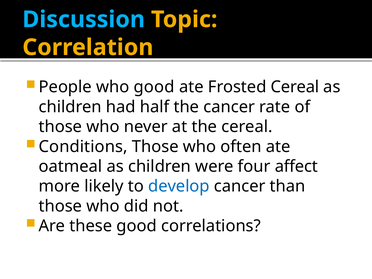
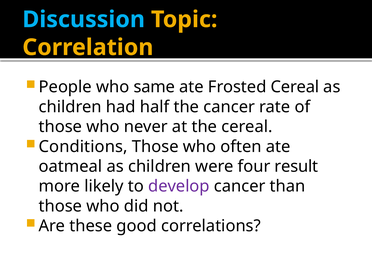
who good: good -> same (154, 87)
affect: affect -> result (296, 166)
develop colour: blue -> purple (179, 186)
